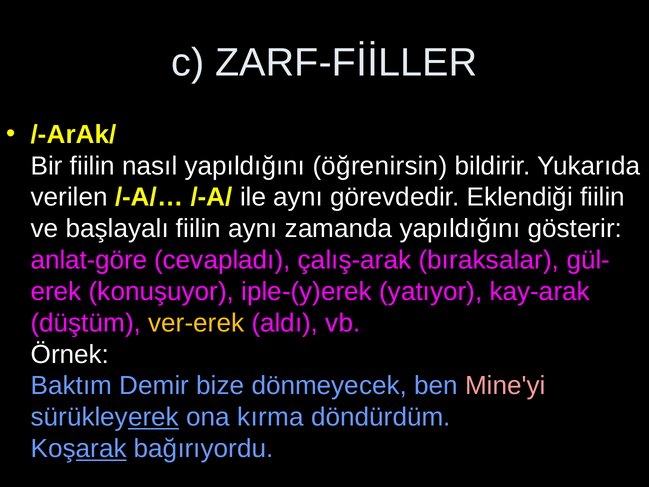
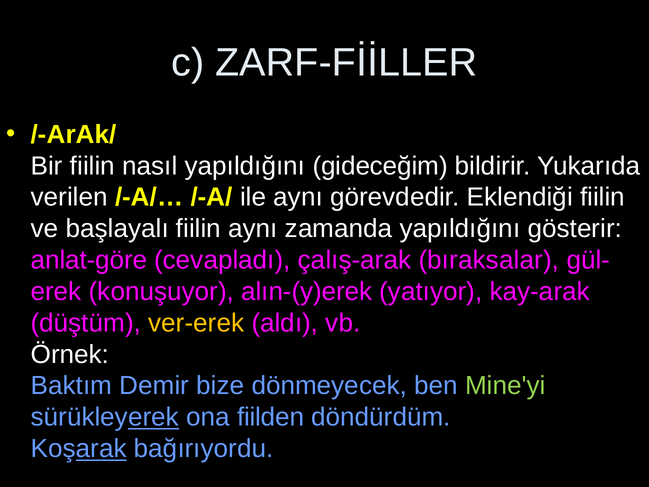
öğrenirsin: öğrenirsin -> gideceğim (380, 166)
iple-(y)erek: iple-(y)erek -> alın-(y)erek (307, 291)
Mine'yi colour: pink -> light green (505, 386)
kırma: kırma -> fiilden (271, 417)
